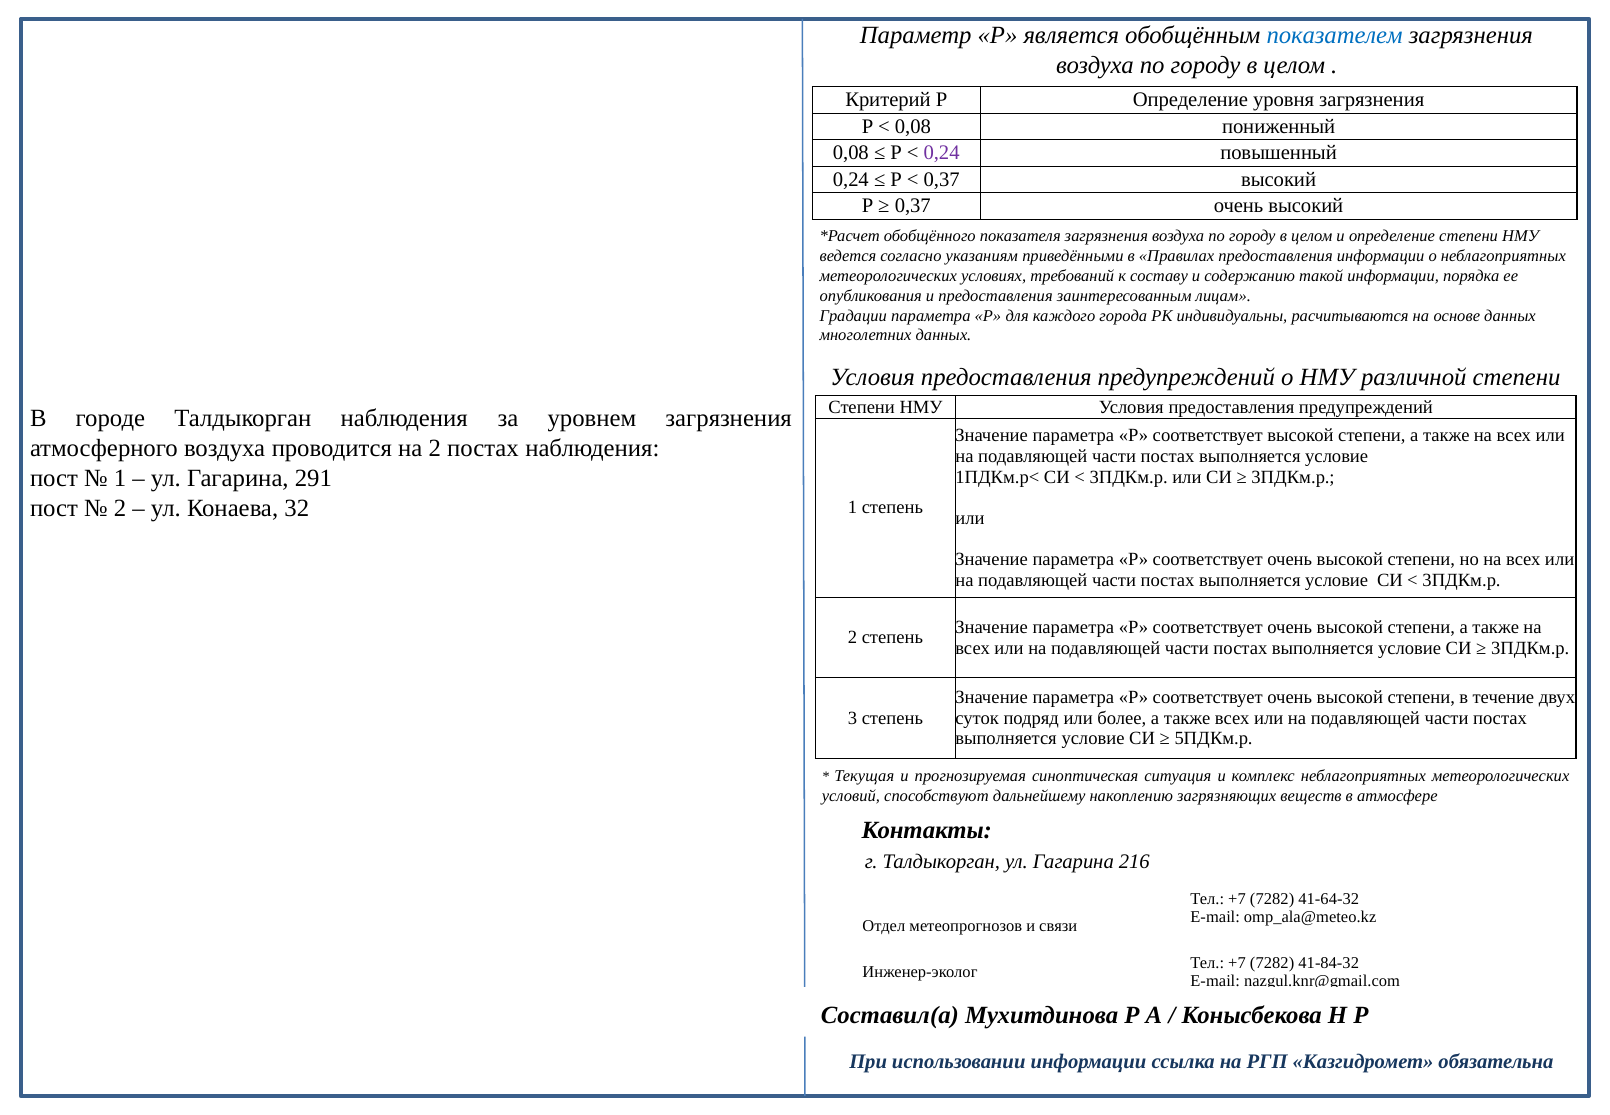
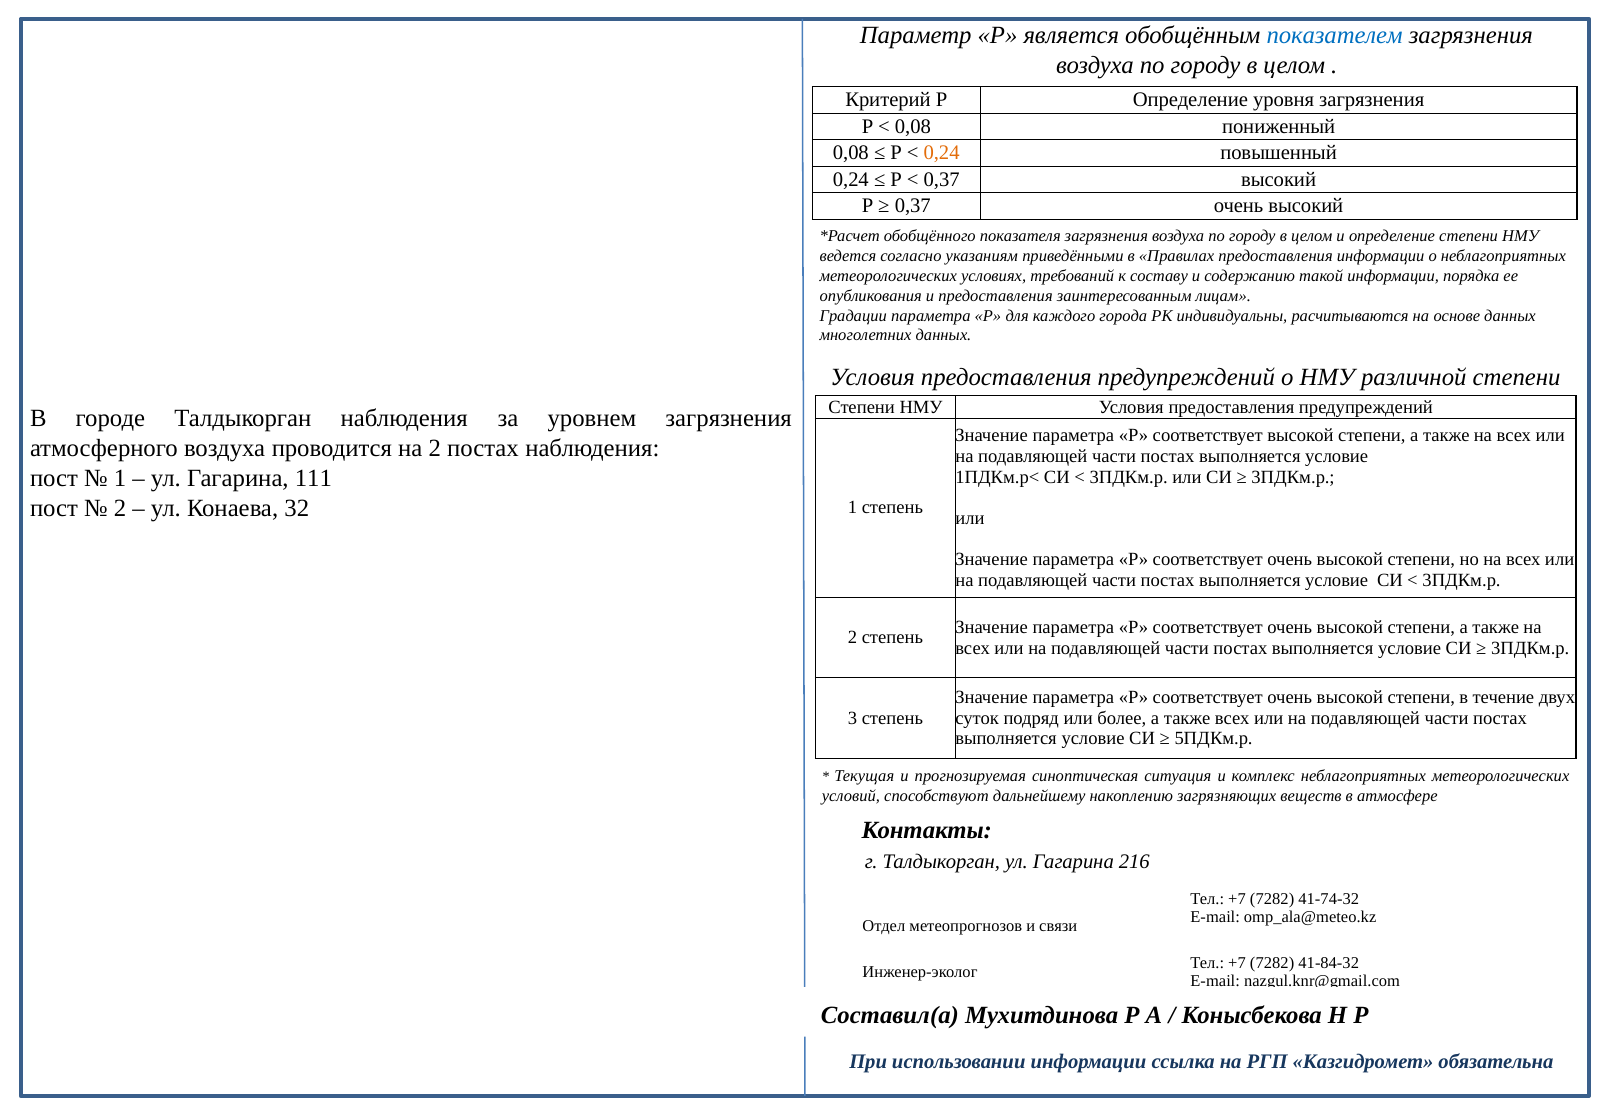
0,24 colour: purple -> orange (942, 153)
291: 291 -> 111 (313, 478)
41-64-32: 41-64-32 -> 41-74-32 (1329, 899)
